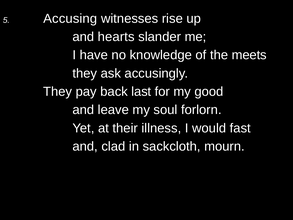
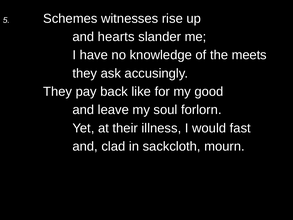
Accusing: Accusing -> Schemes (70, 19)
last: last -> like (141, 91)
